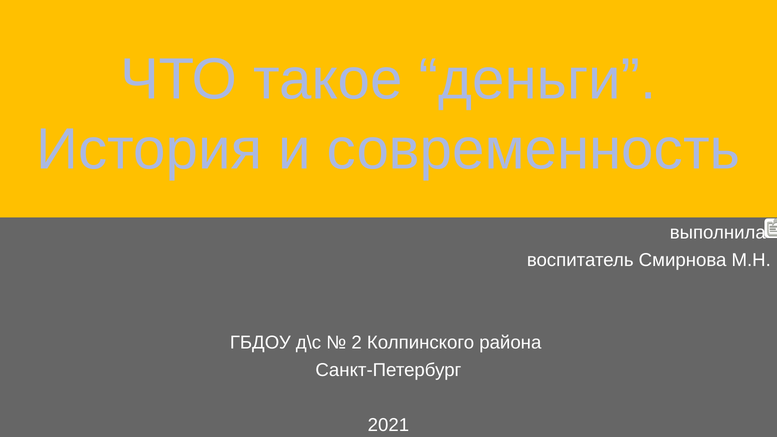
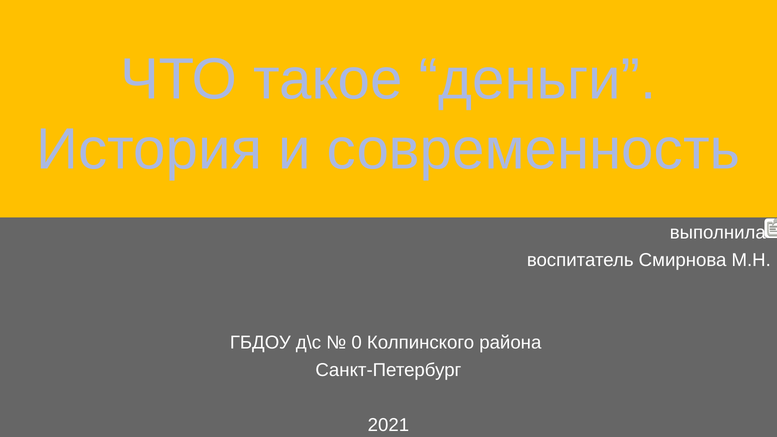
2: 2 -> 0 (357, 343)
